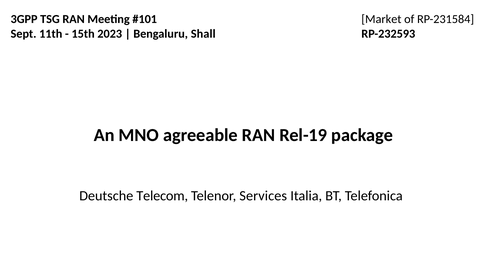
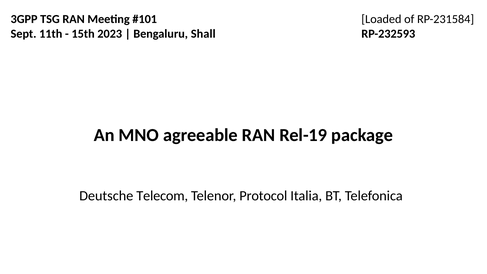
Market: Market -> Loaded (381, 19)
Services: Services -> Protocol (263, 196)
